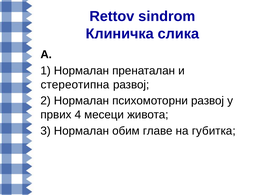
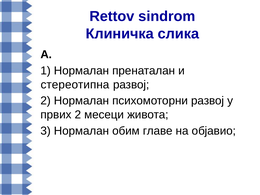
првих 4: 4 -> 2 (78, 115)
губитка: губитка -> објавио (214, 131)
